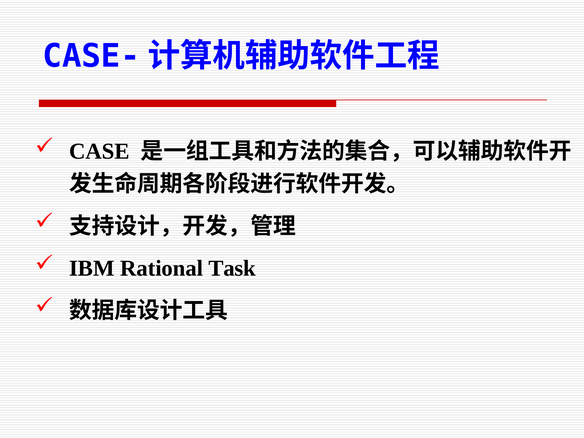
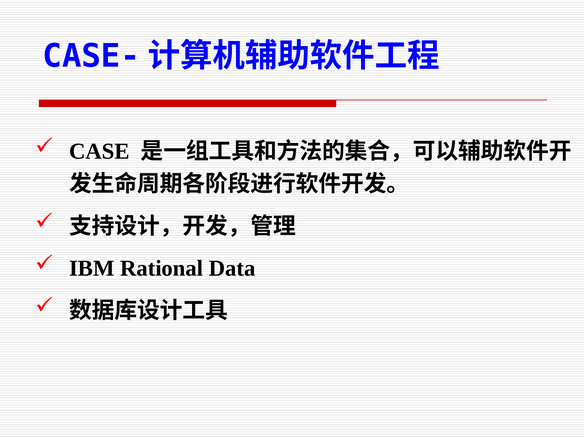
Task: Task -> Data (232, 268)
